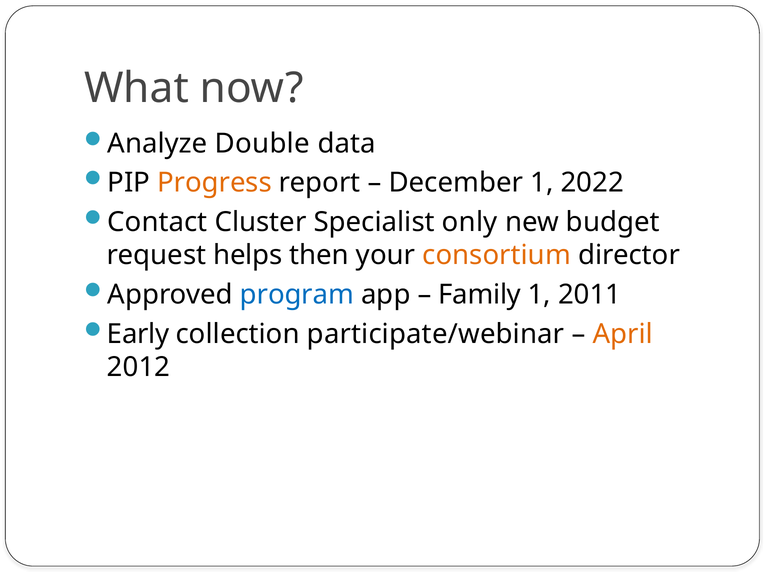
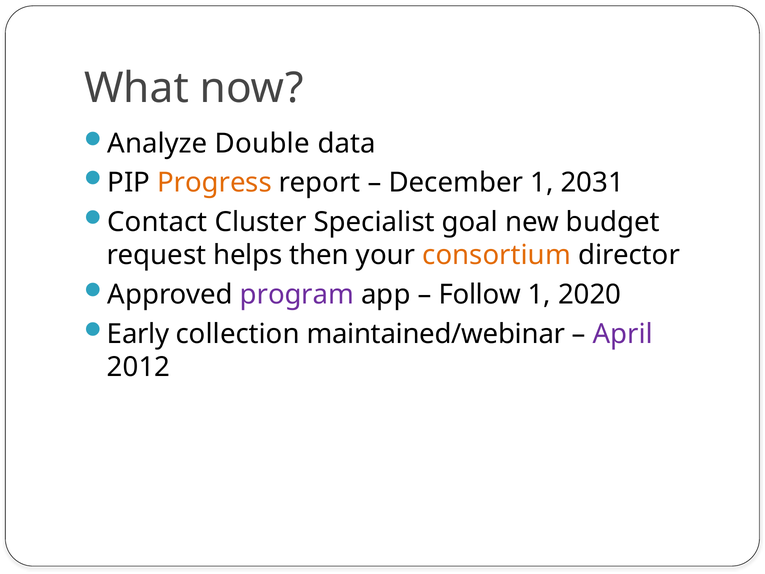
2022: 2022 -> 2031 (592, 183)
only: only -> goal (470, 222)
program colour: blue -> purple (297, 294)
Family: Family -> Follow (480, 294)
2011: 2011 -> 2020 (590, 294)
participate/webinar: participate/webinar -> maintained/webinar (436, 334)
April colour: orange -> purple (623, 334)
